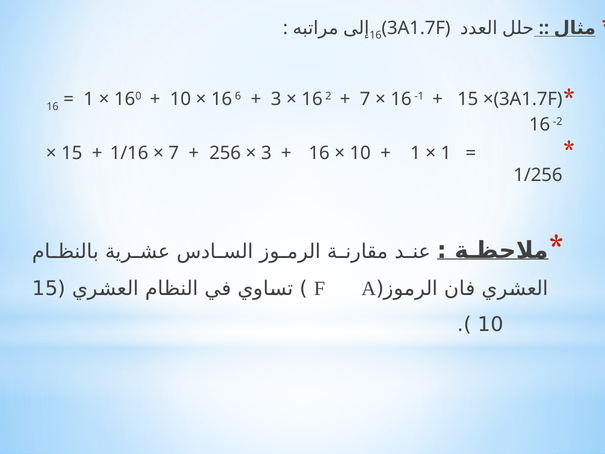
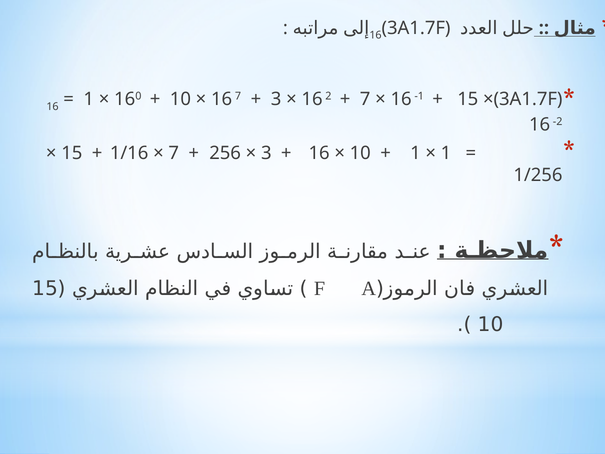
16 6: 6 -> 7 (238, 96)
